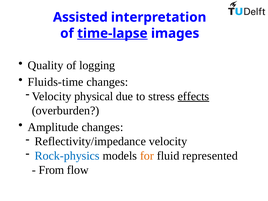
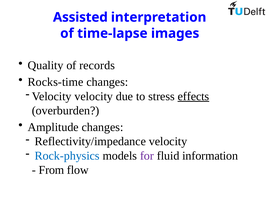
time-lapse underline: present -> none (112, 33)
logging: logging -> records (97, 65)
Fluids-time: Fluids-time -> Rocks-time (56, 82)
Velocity physical: physical -> velocity (94, 96)
for colour: orange -> purple (147, 156)
represented: represented -> information (210, 156)
